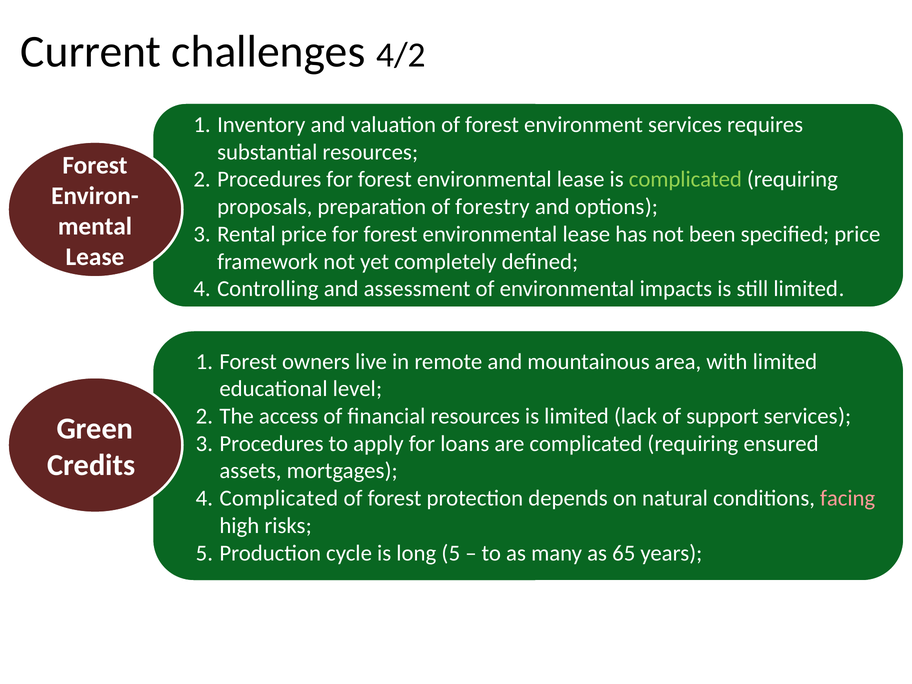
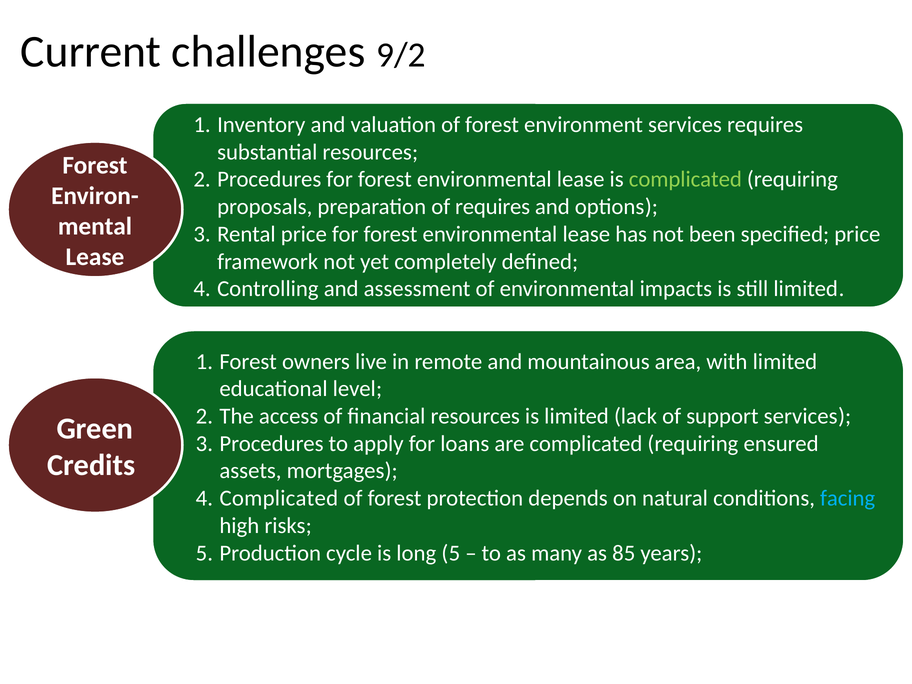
4/2: 4/2 -> 9/2 (401, 55)
of forestry: forestry -> requires (493, 207)
facing colour: pink -> light blue (848, 498)
65: 65 -> 85 (624, 553)
